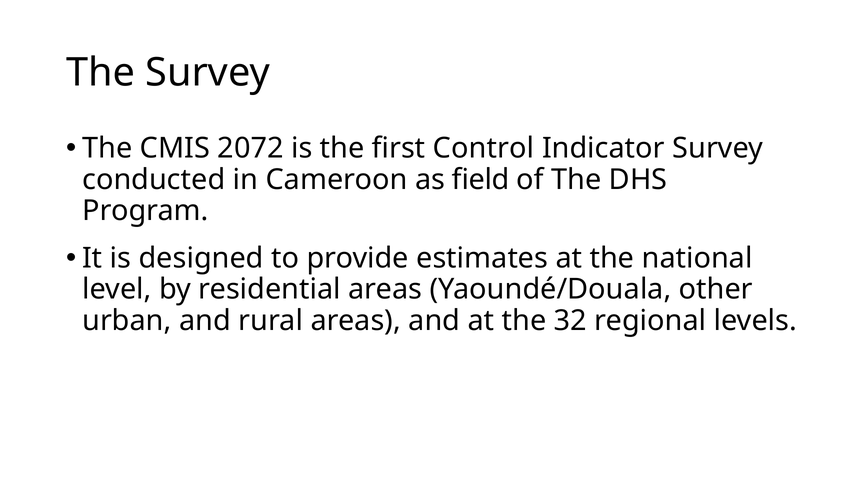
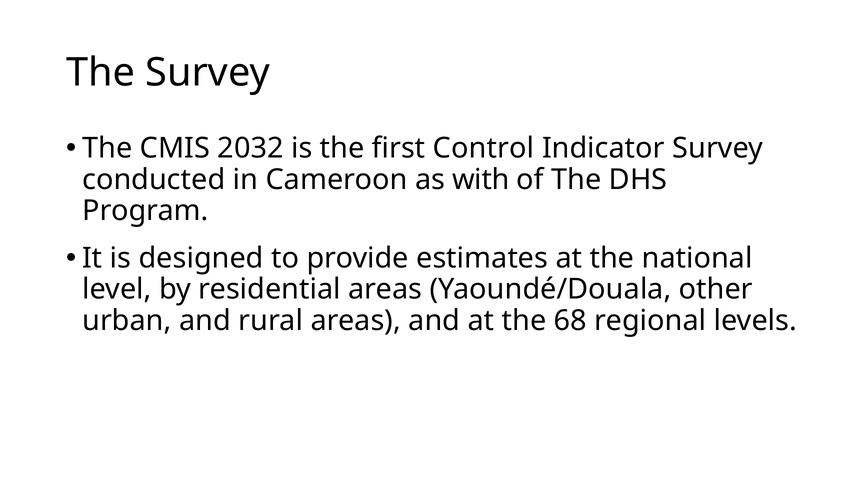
2072: 2072 -> 2032 (251, 148)
field: field -> with (481, 180)
32: 32 -> 68 (570, 321)
